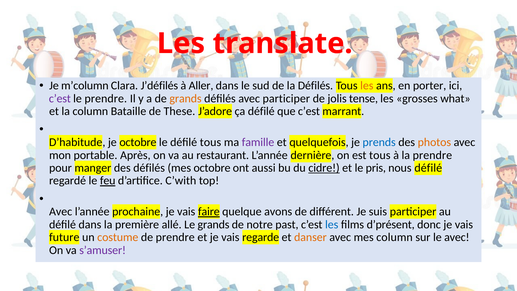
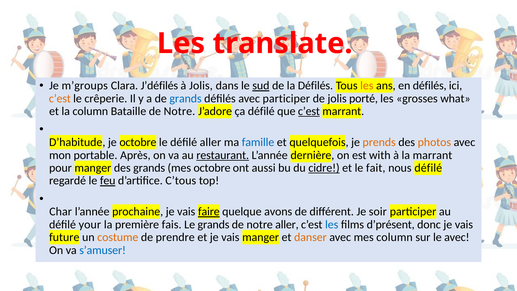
m’column: m’column -> m’groups (85, 86)
à Aller: Aller -> Jolis (201, 86)
sud underline: none -> present (261, 86)
en porter: porter -> défilés (430, 86)
c’est colour: purple -> orange (60, 98)
le prendre: prendre -> crêperie (106, 98)
grands colour: orange -> blue (186, 98)
tense: tense -> porté (364, 98)
Bataille de These: These -> Notre (179, 111)
c’est underline: none -> present (309, 111)
défilé tous: tous -> aller (210, 142)
famille colour: purple -> blue (258, 142)
prends colour: blue -> orange (379, 142)
restaurant underline: none -> present (223, 155)
est tous: tous -> with (380, 155)
la prendre: prendre -> marrant (432, 155)
des défilés: défilés -> grands (149, 168)
pris: pris -> fait (376, 168)
C’with: C’with -> C’tous (181, 181)
Avec: Avec -> Char (61, 212)
suis: suis -> soir (378, 212)
dans: dans -> your (90, 224)
allé: allé -> fais (172, 224)
past: past -> aller (287, 224)
vais regarde: regarde -> manger (261, 237)
s’amuser colour: purple -> blue (103, 250)
